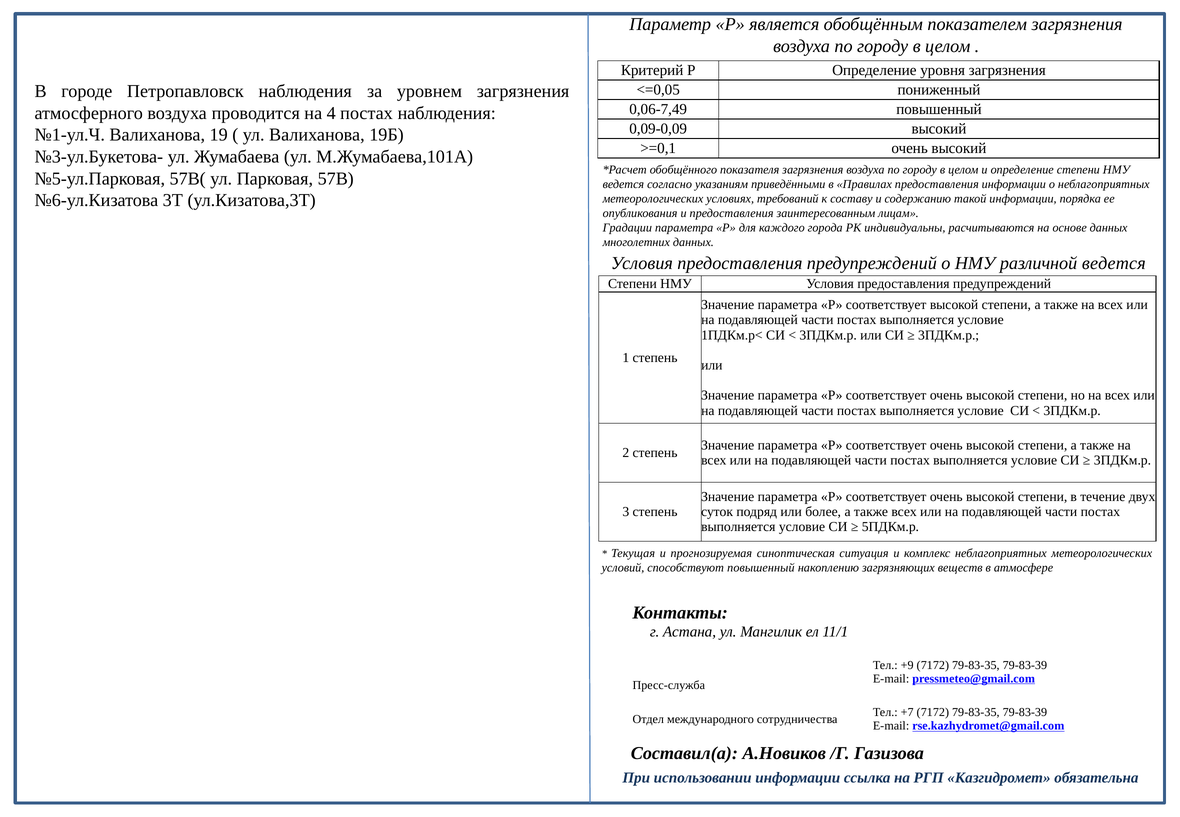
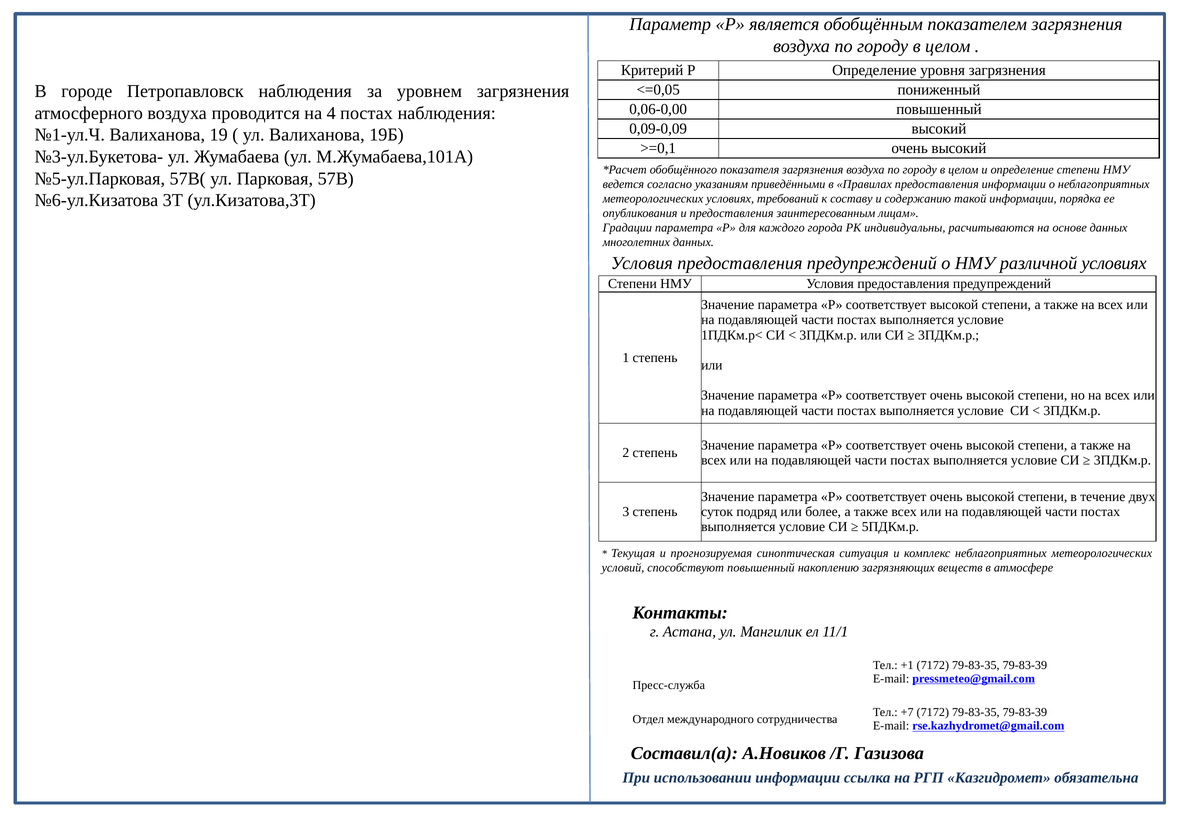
0,06-7,49: 0,06-7,49 -> 0,06-0,00 (658, 109)
различной ведется: ведется -> условиях (1114, 263)
+9: +9 -> +1 (907, 665)
